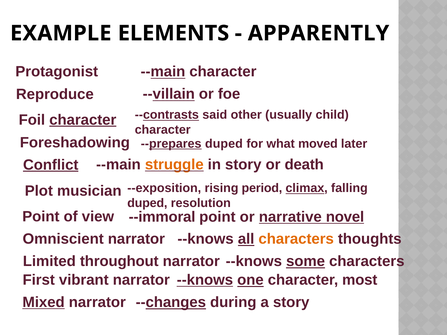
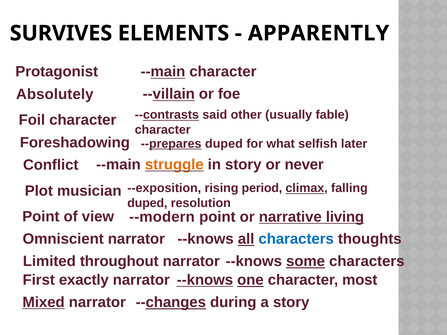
EXAMPLE: EXAMPLE -> SURVIVES (61, 33)
Reproduce: Reproduce -> Absolutely (55, 94)
child: child -> fable (332, 115)
character underline: present -> none (83, 120)
moved: moved -> selfish (318, 144)
death: death -> never (304, 165)
Conflict underline: present -> none (51, 165)
--immoral: --immoral -> --modern (162, 217)
novel: novel -> living (345, 217)
characters colour: orange -> blue (296, 239)
vibrant: vibrant -> exactly (84, 280)
